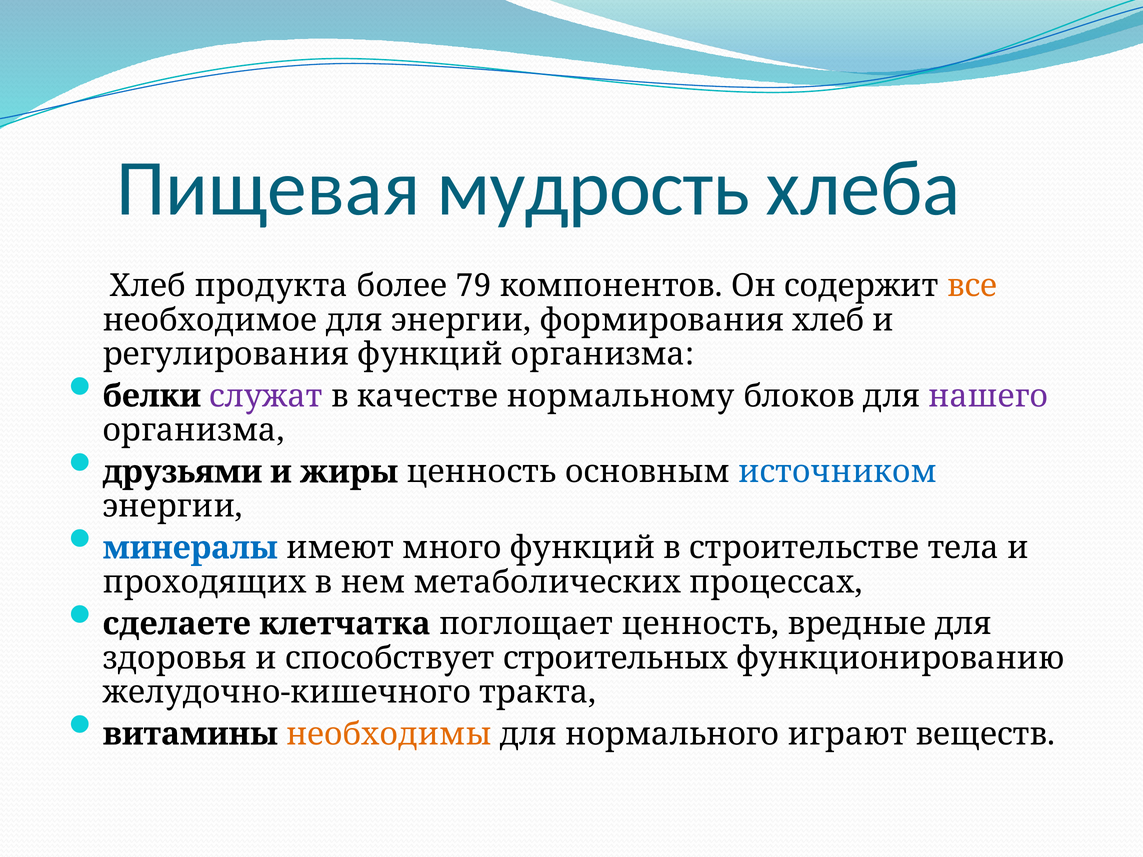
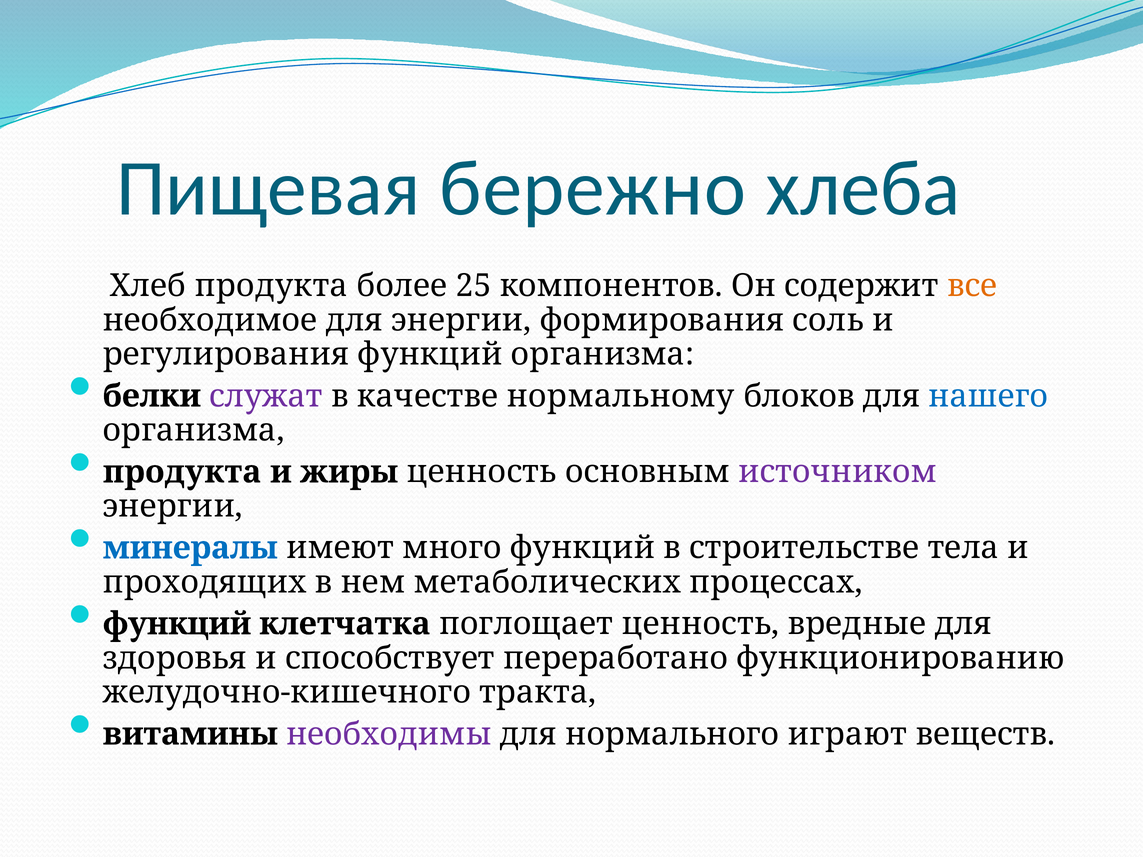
мудрость: мудрость -> бережно (593, 189)
79: 79 -> 25 (474, 286)
формирования хлеб: хлеб -> соль (828, 320)
нашего colour: purple -> blue (988, 396)
друзьями: друзьями -> продукта (182, 472)
источником colour: blue -> purple (838, 472)
сделаете: сделаете -> функций (177, 624)
строительных: строительных -> переработано (616, 658)
необходимы colour: orange -> purple (389, 734)
